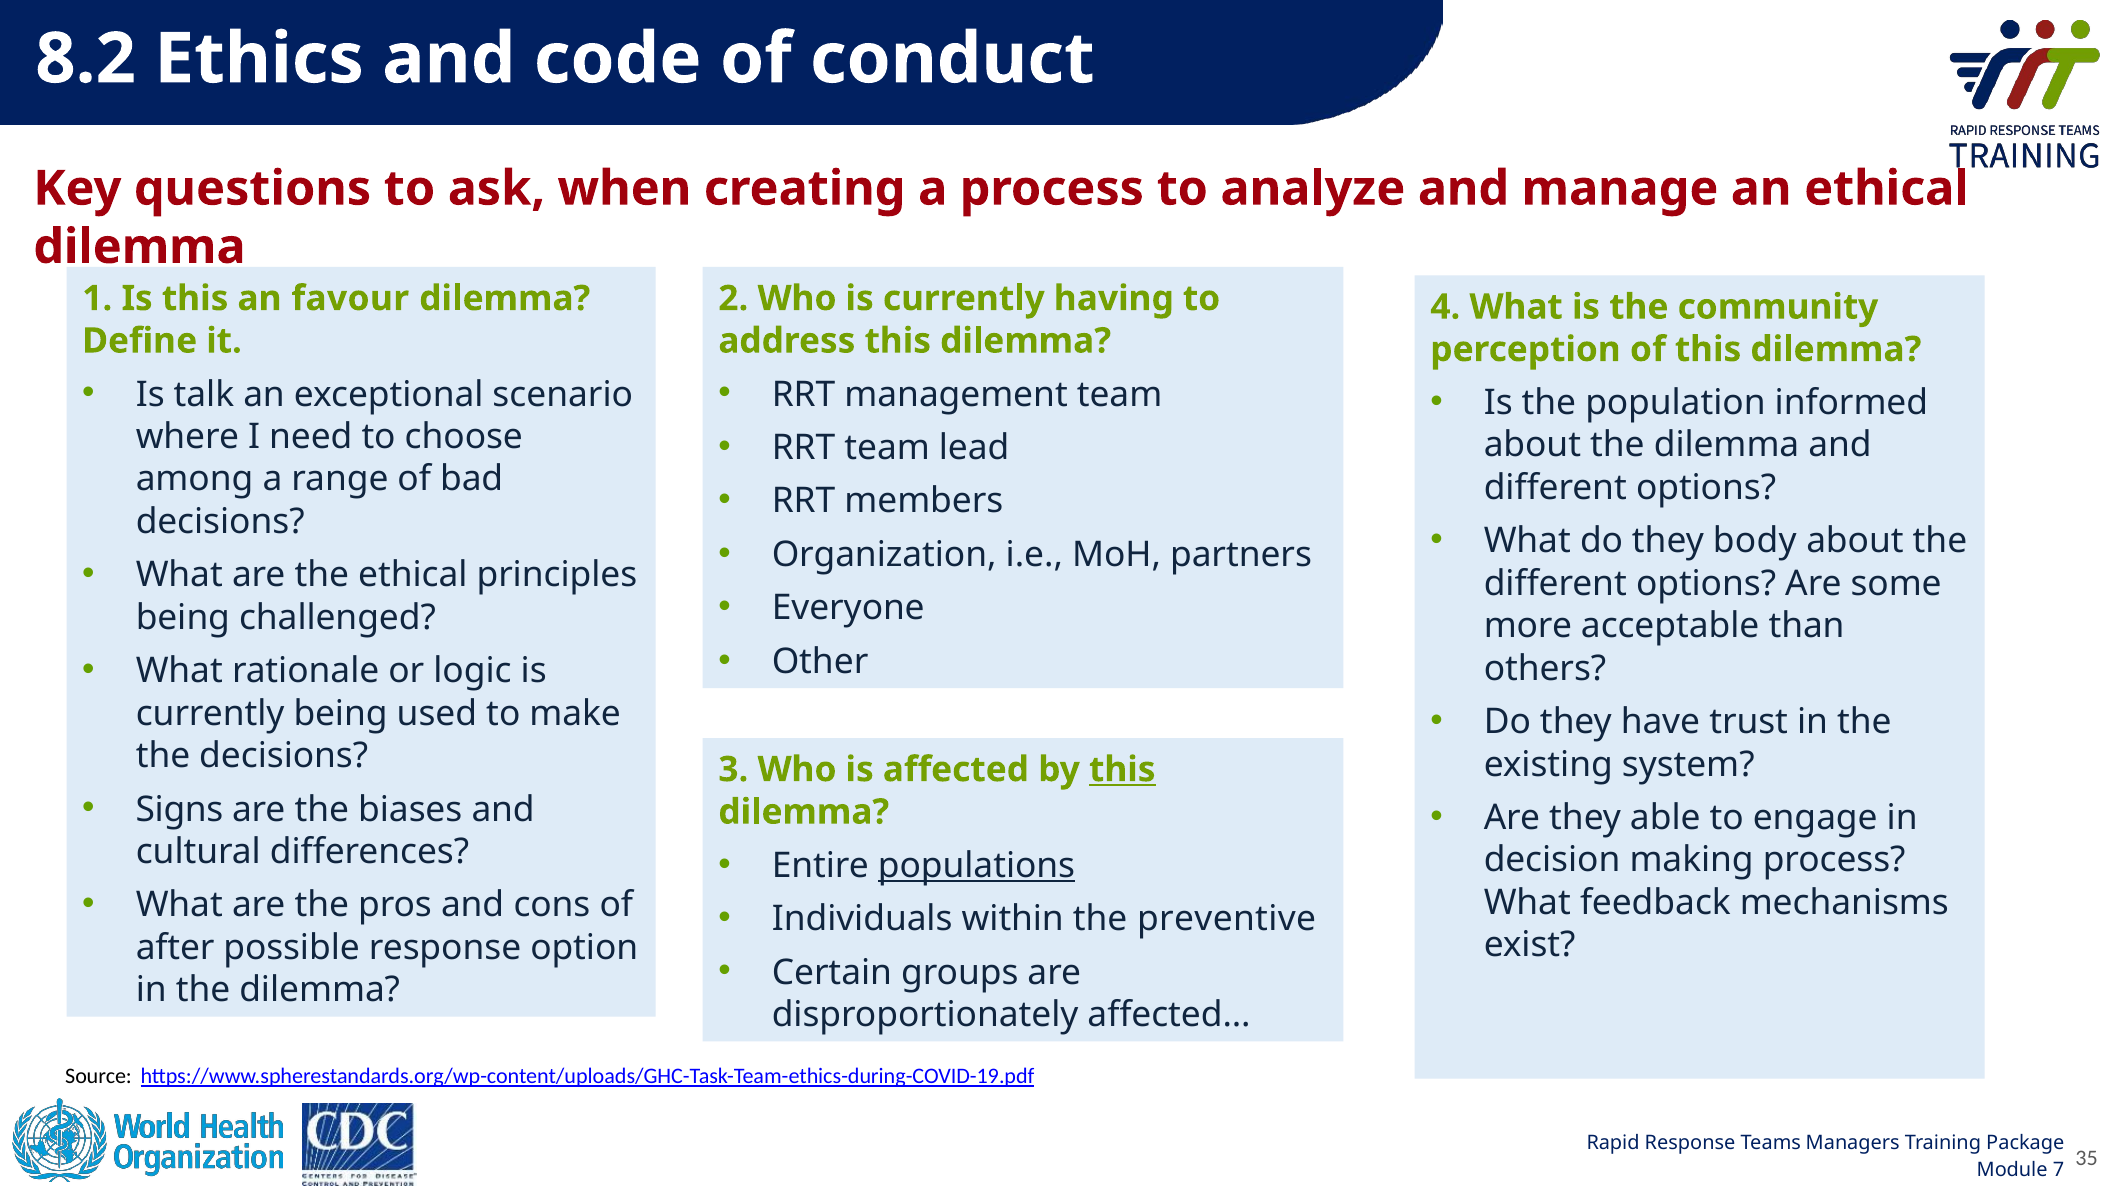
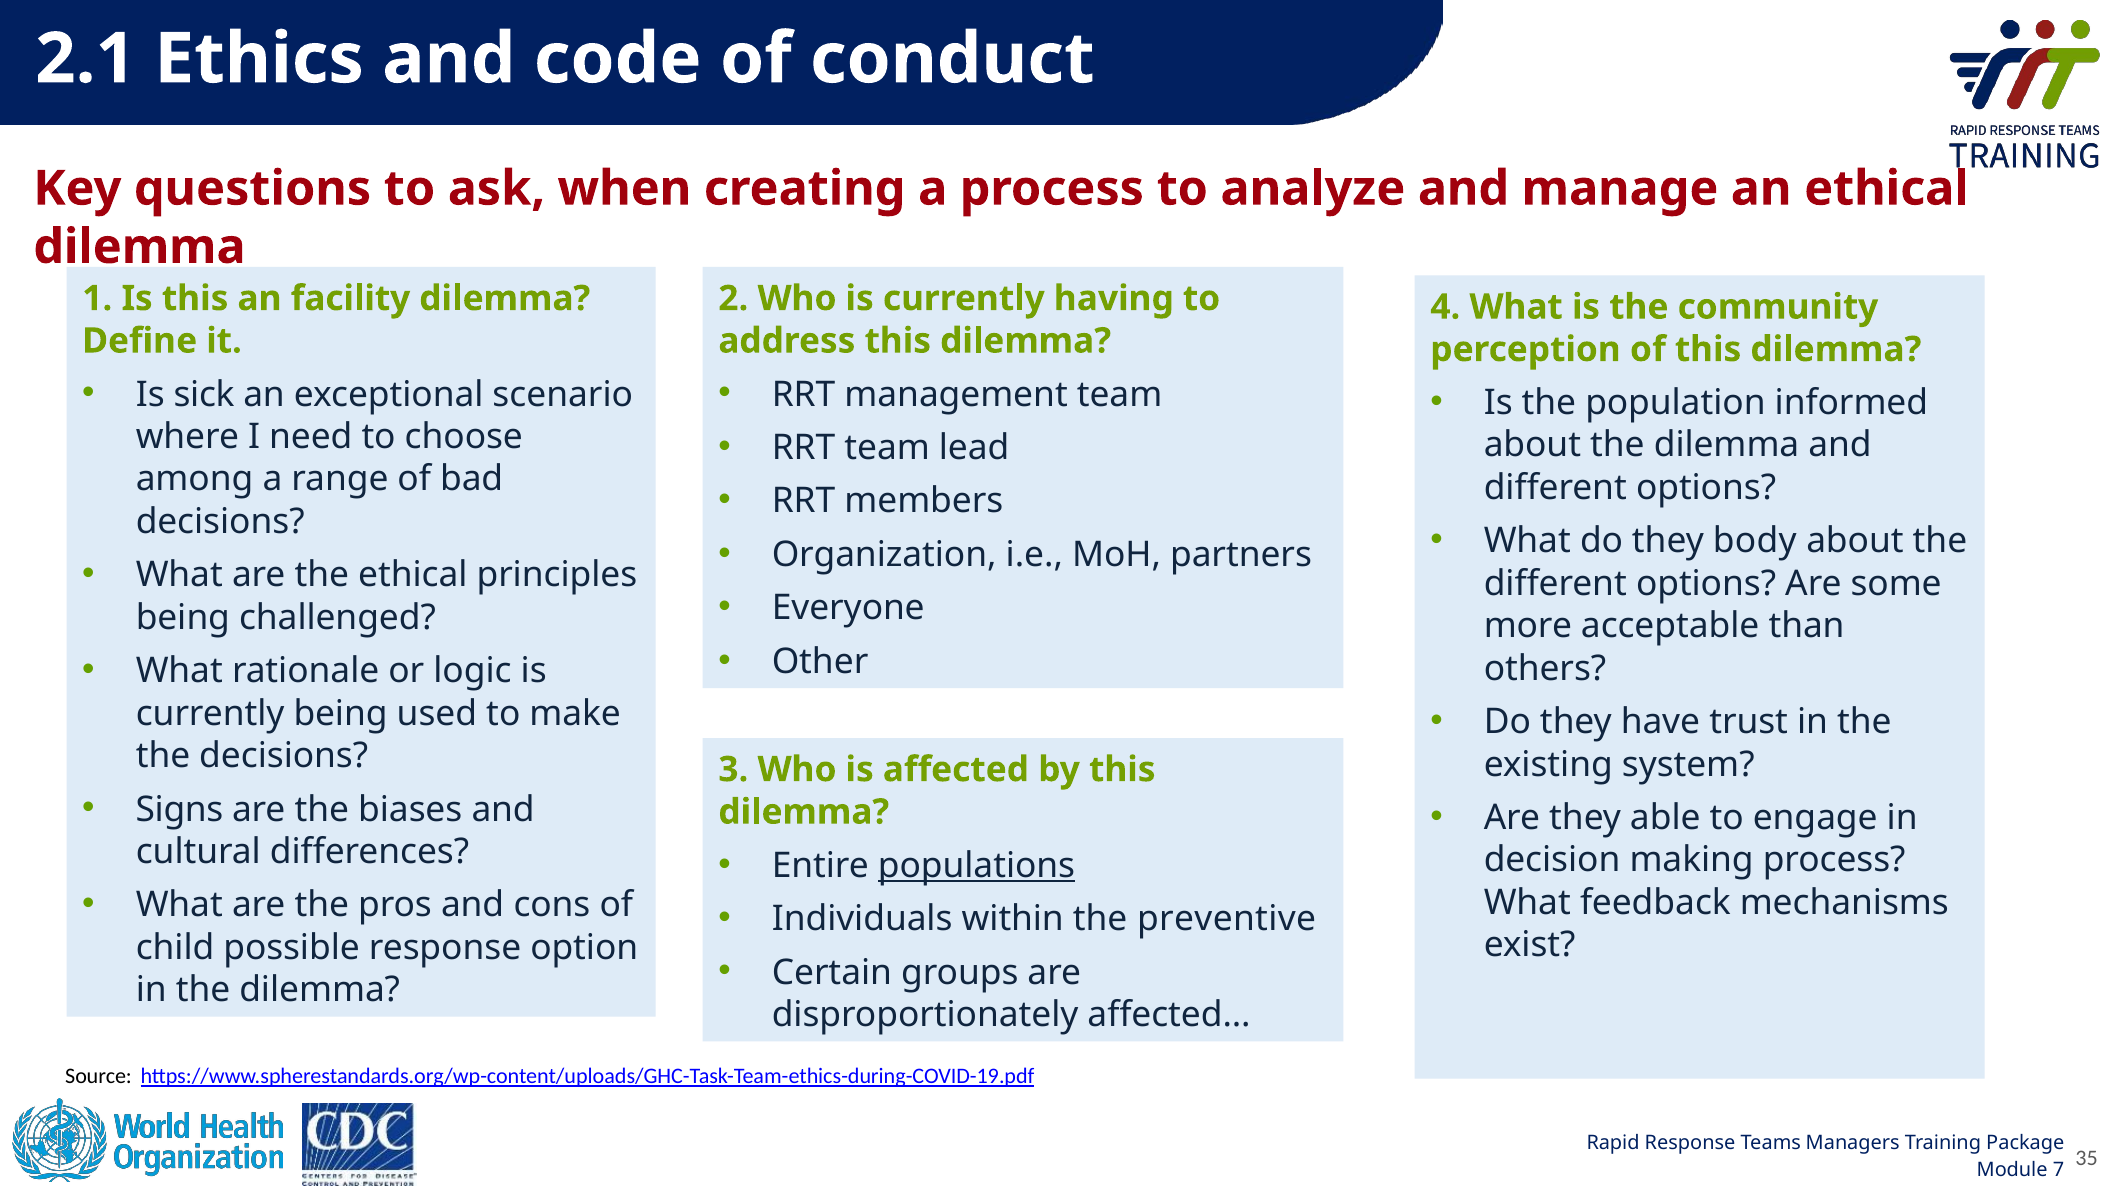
8.2: 8.2 -> 2.1 (86, 59)
favour: favour -> facility (350, 299)
talk: talk -> sick (204, 394)
this underline: present -> none (1122, 770)
after: after -> child (175, 948)
